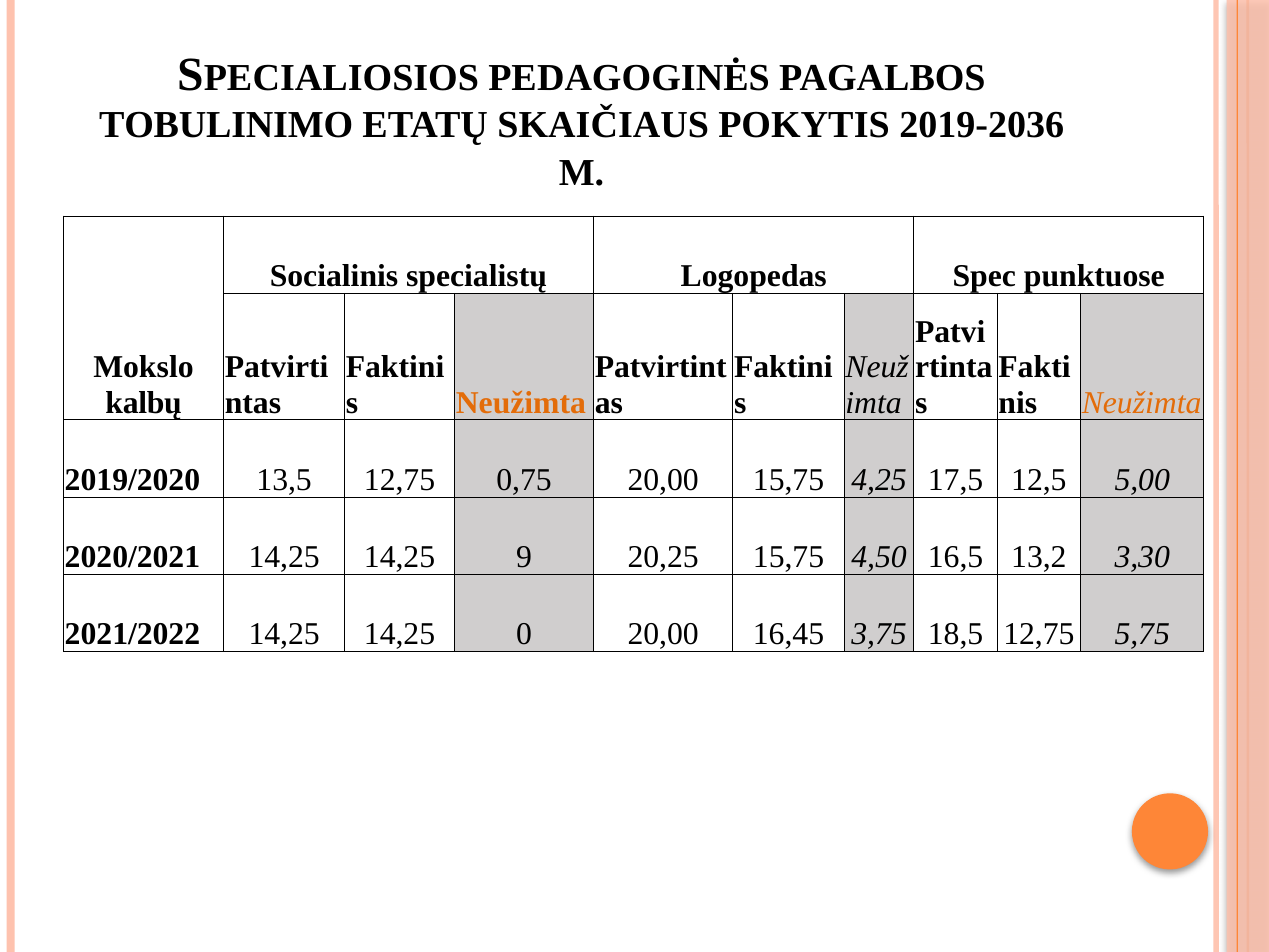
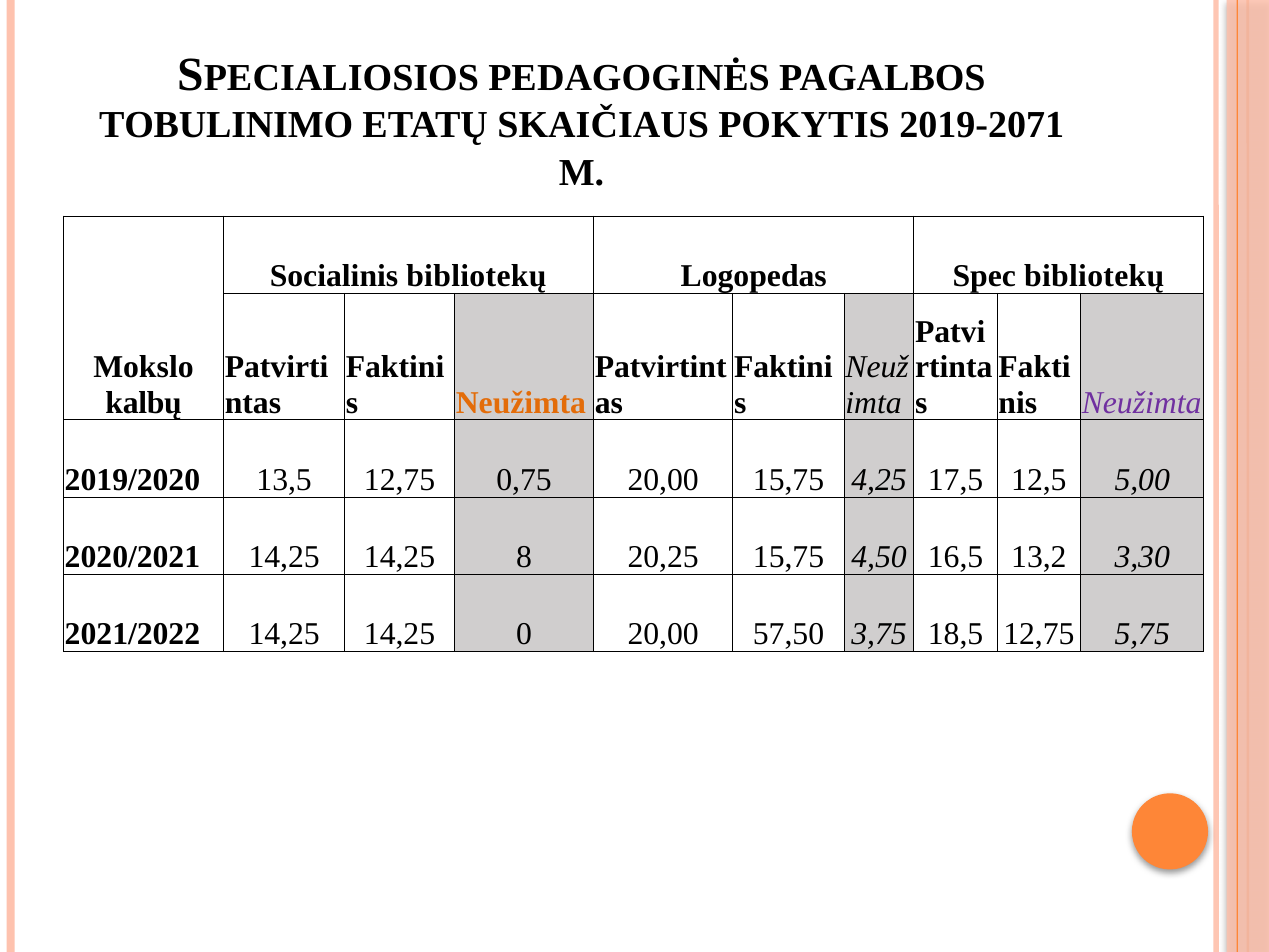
2019-2036: 2019-2036 -> 2019-2071 (982, 125)
Socialinis specialistų: specialistų -> bibliotekų (476, 276)
Spec punktuose: punktuose -> bibliotekų (1094, 276)
Neužimta colour: orange -> purple (1142, 403)
9: 9 -> 8 (524, 557)
16,45: 16,45 -> 57,50 (789, 634)
